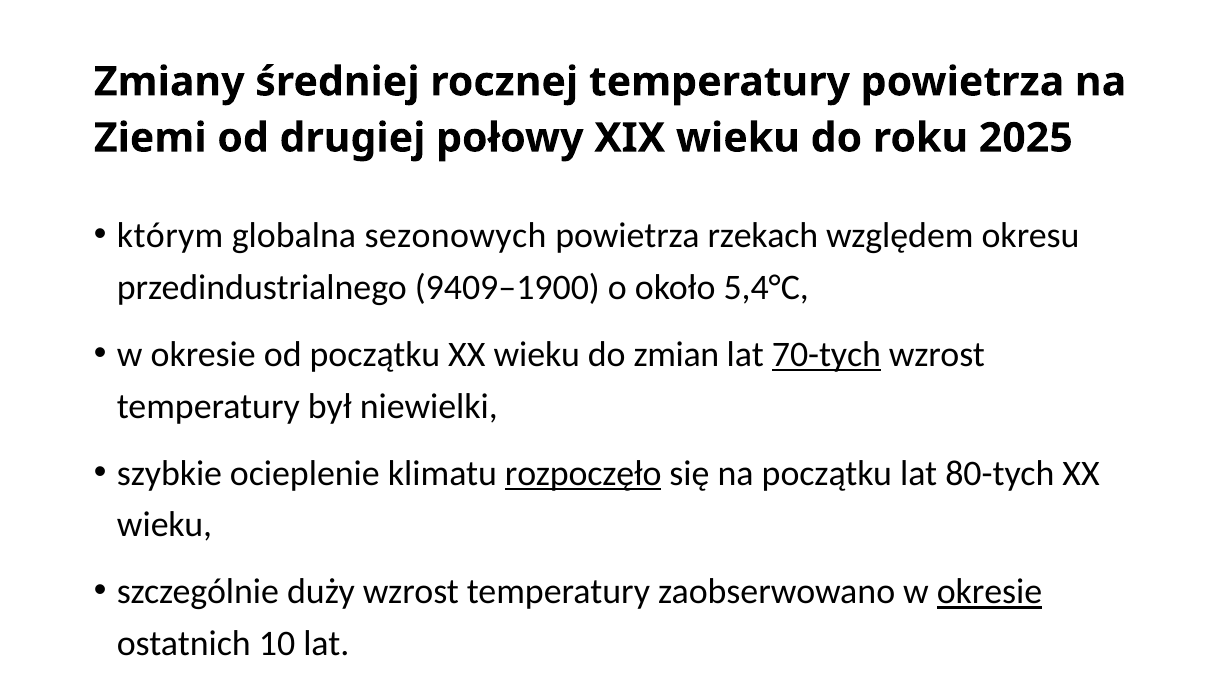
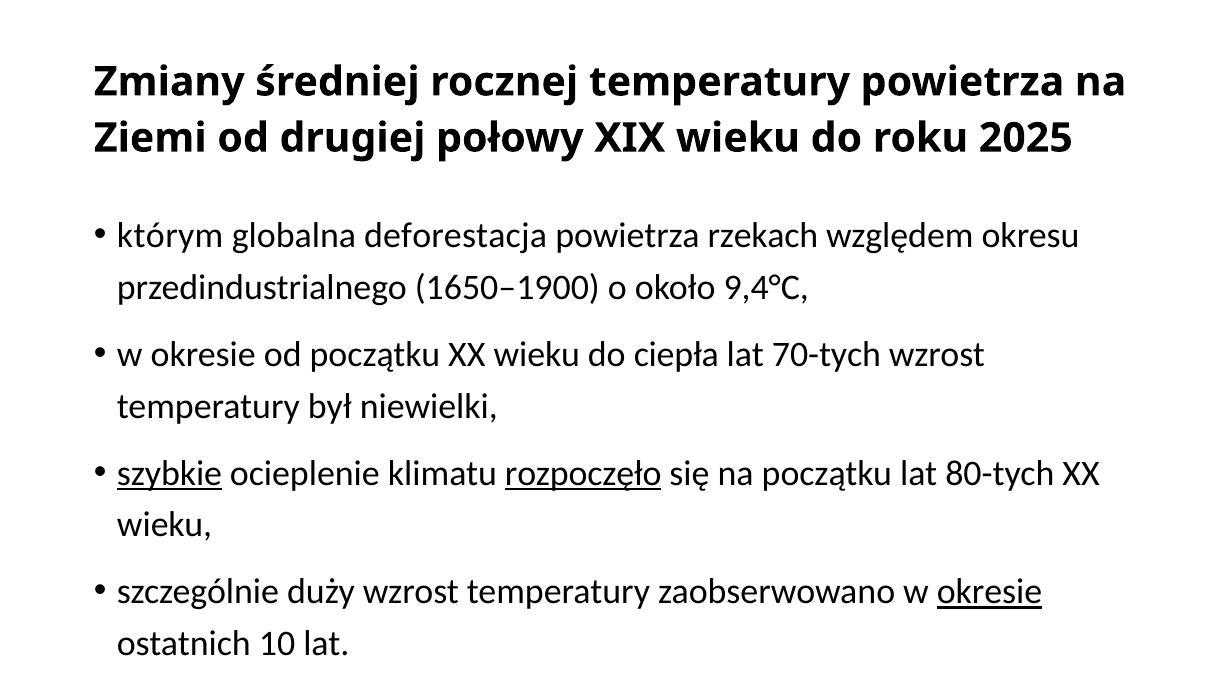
sezonowych: sezonowych -> deforestacja (456, 236)
9409–1900: 9409–1900 -> 1650–1900 (507, 288)
5,4°C: 5,4°C -> 9,4°C (766, 288)
zmian: zmian -> ciepła (676, 355)
70-tych underline: present -> none (826, 355)
szybkie underline: none -> present (169, 474)
